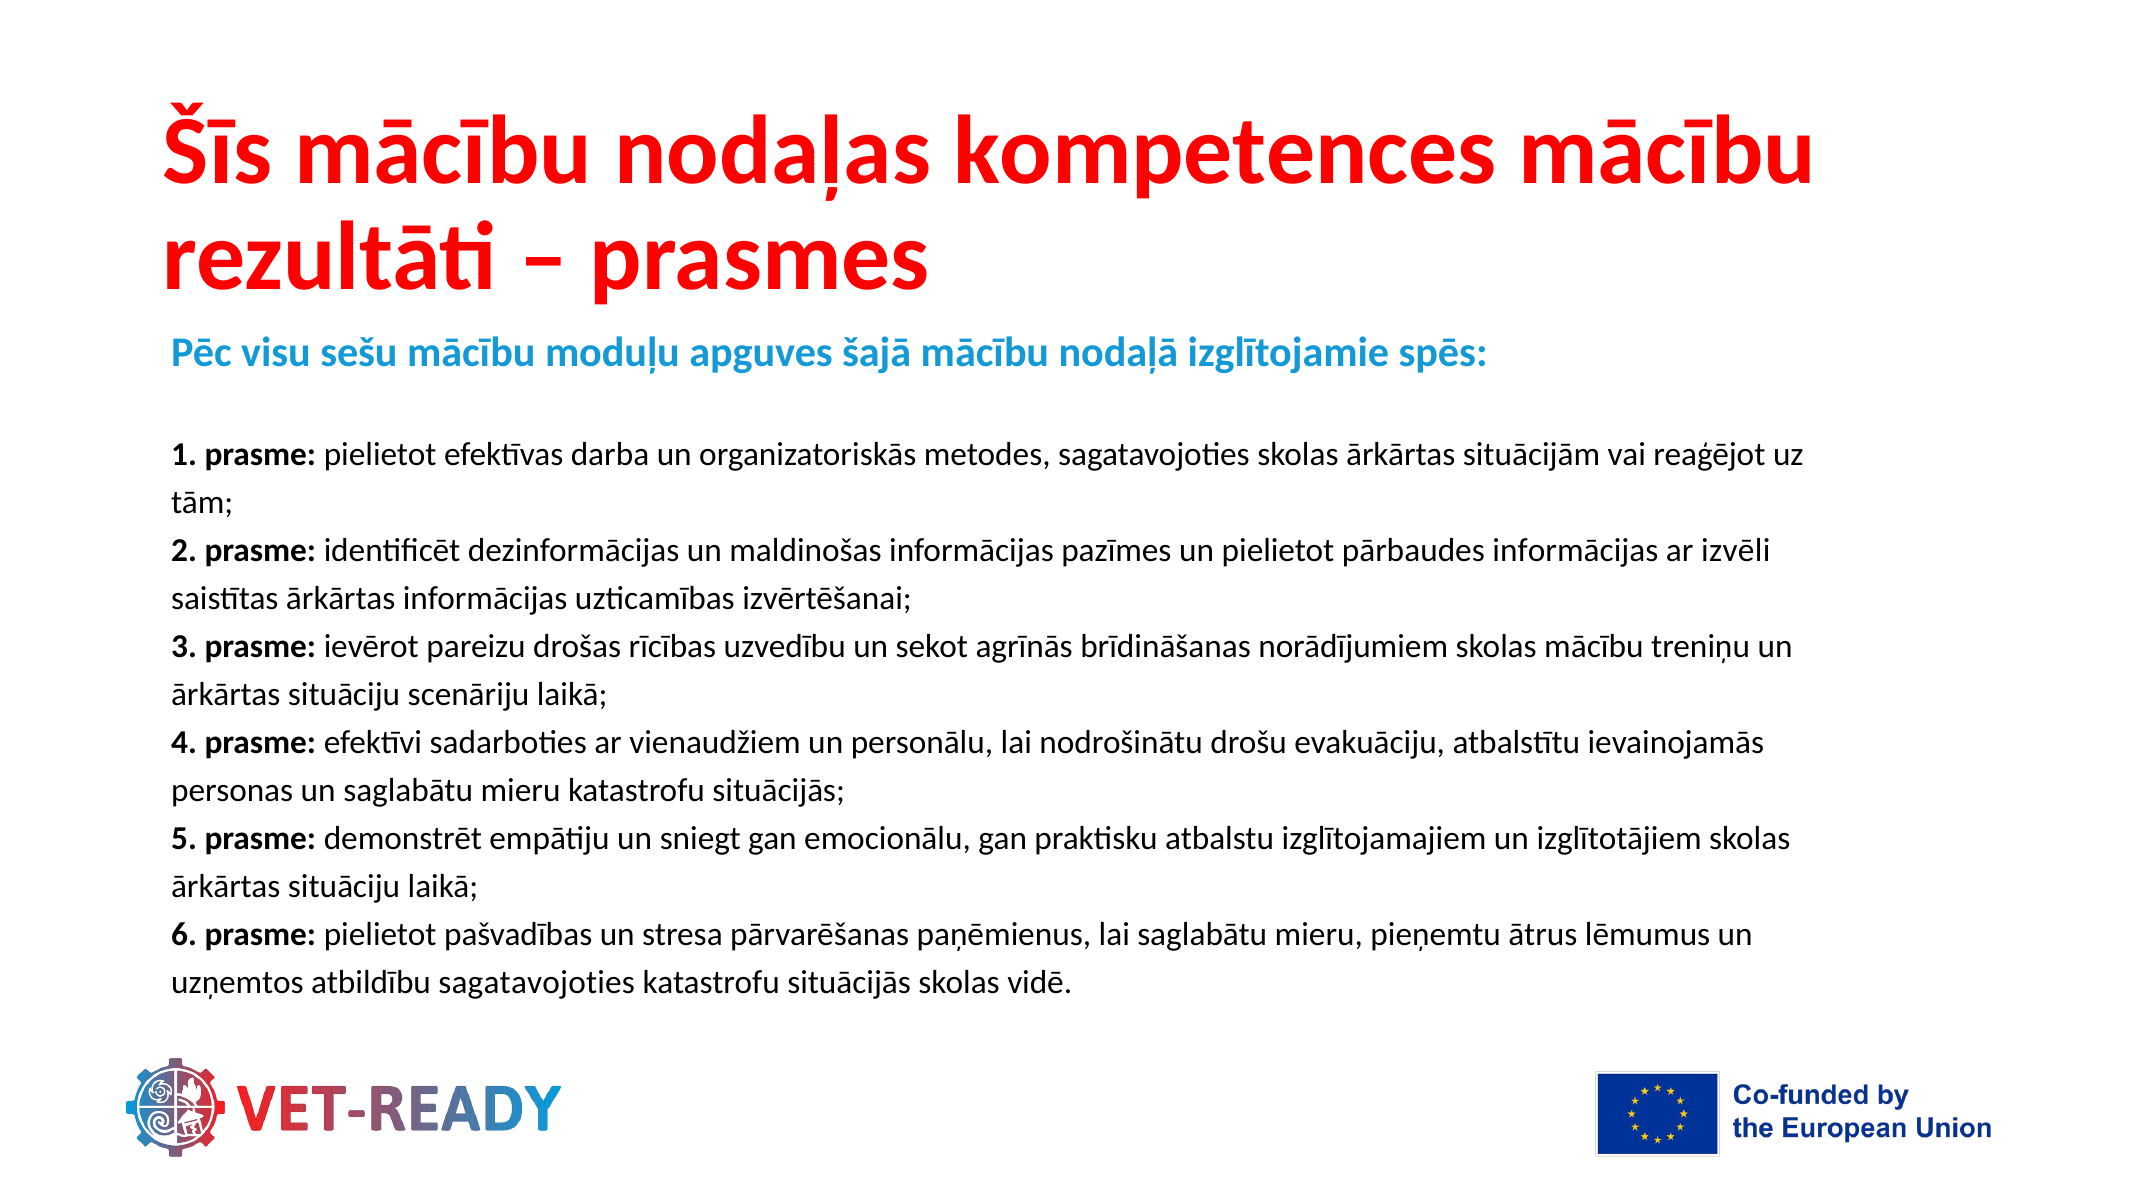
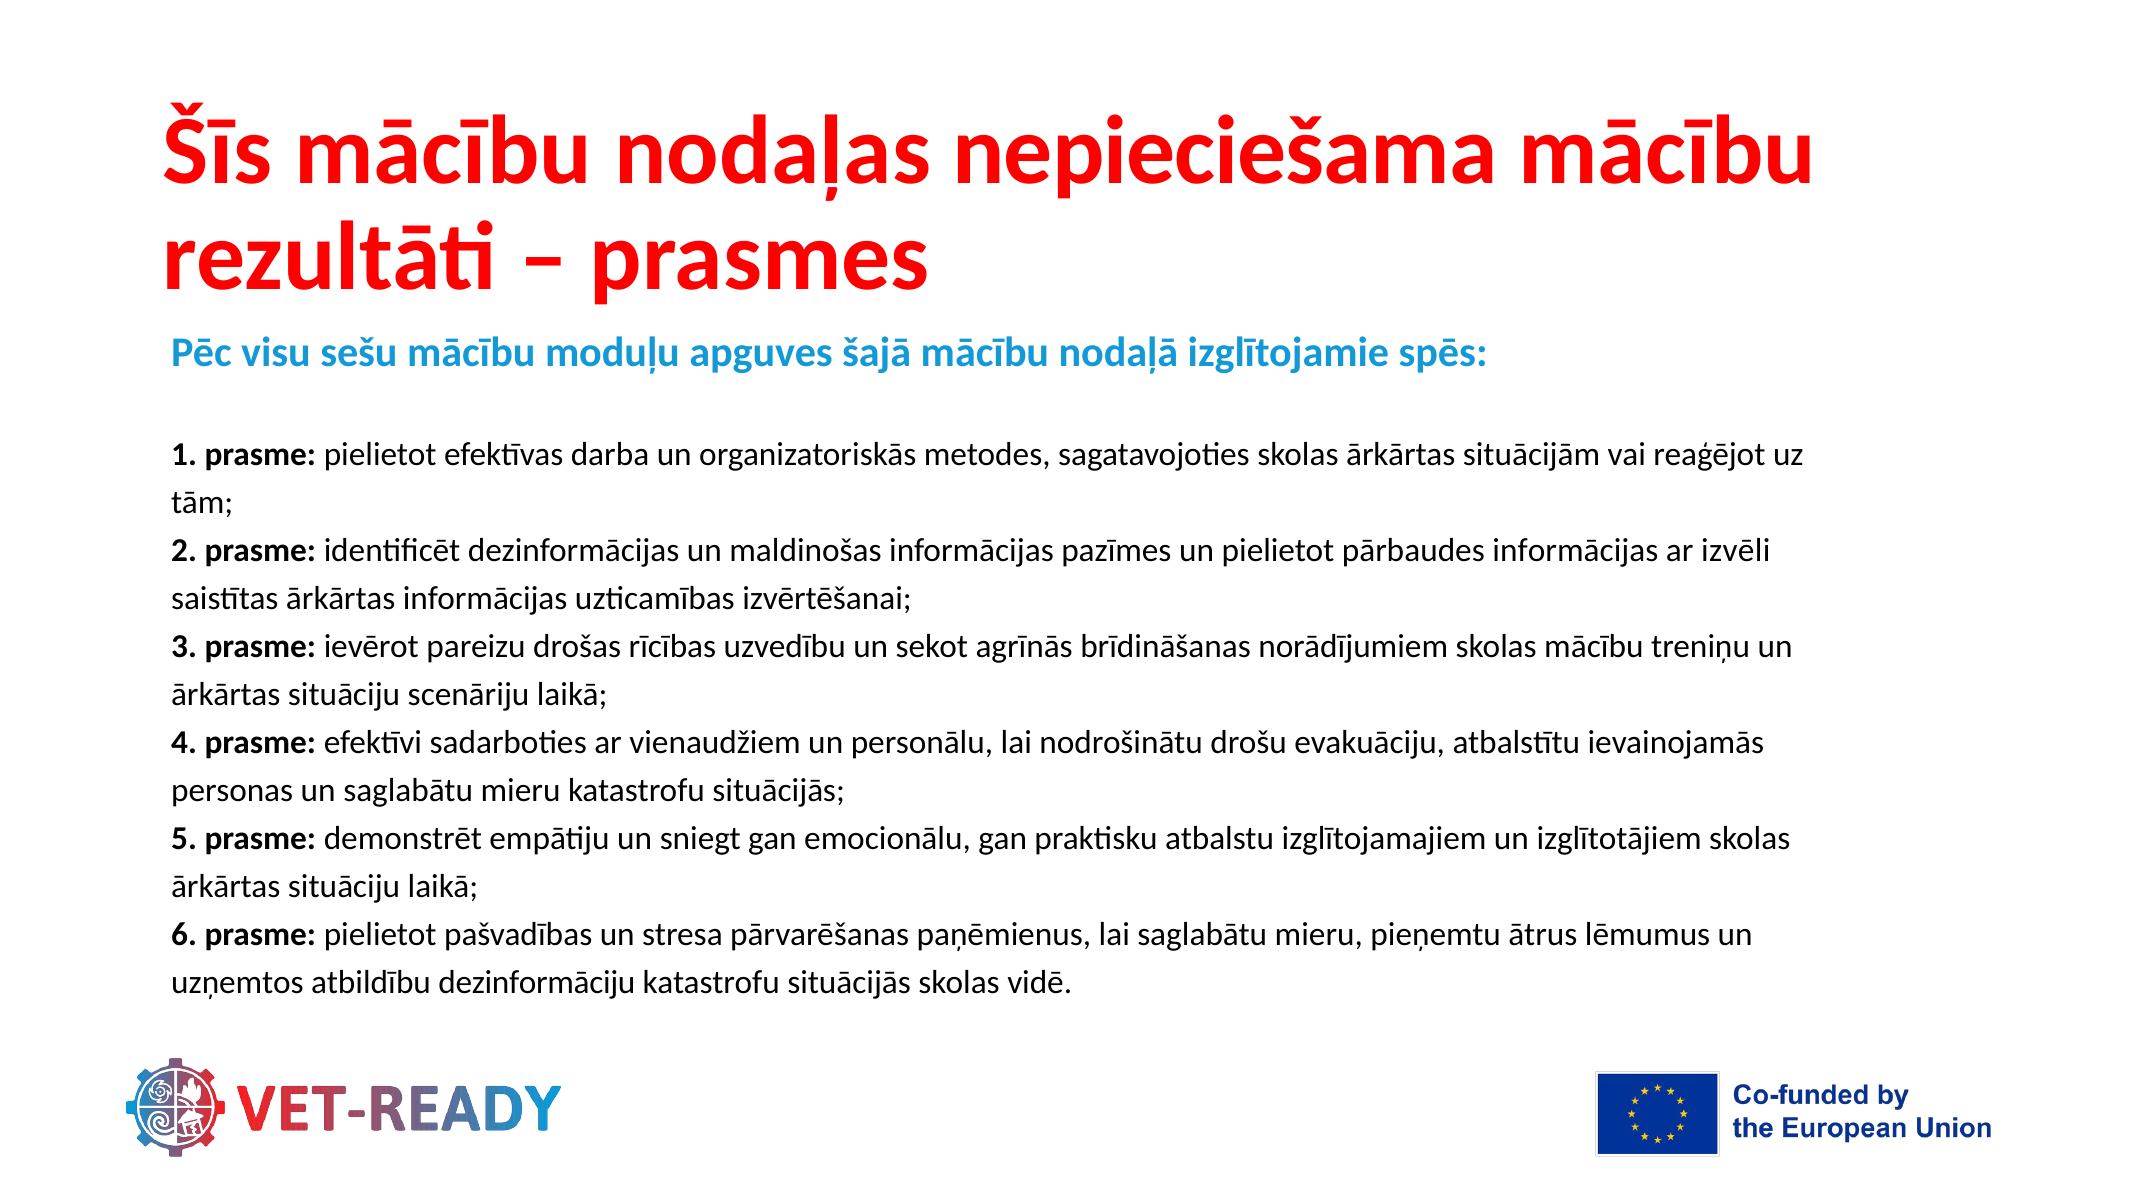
kompetences: kompetences -> nepieciešama (1225, 151)
atbildību sagatavojoties: sagatavojoties -> dezinformāciju (537, 982)
